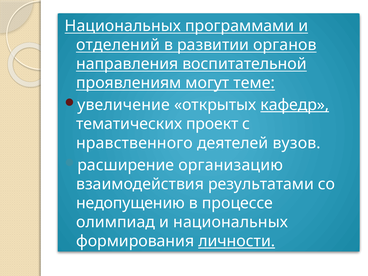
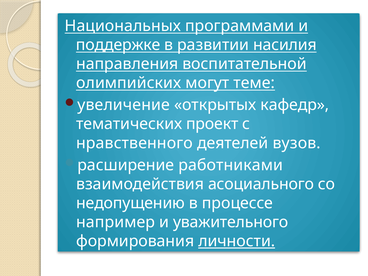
отделений: отделений -> поддержке (118, 45)
органов: органов -> насилия (285, 45)
проявлениям: проявлениям -> олимпийских (129, 83)
кафедр underline: present -> none (295, 105)
организацию: организацию -> работниками (231, 165)
результатами: результатами -> асоциального (261, 184)
олимпиад: олимпиад -> например (116, 222)
и национальных: национальных -> уважительного (231, 222)
